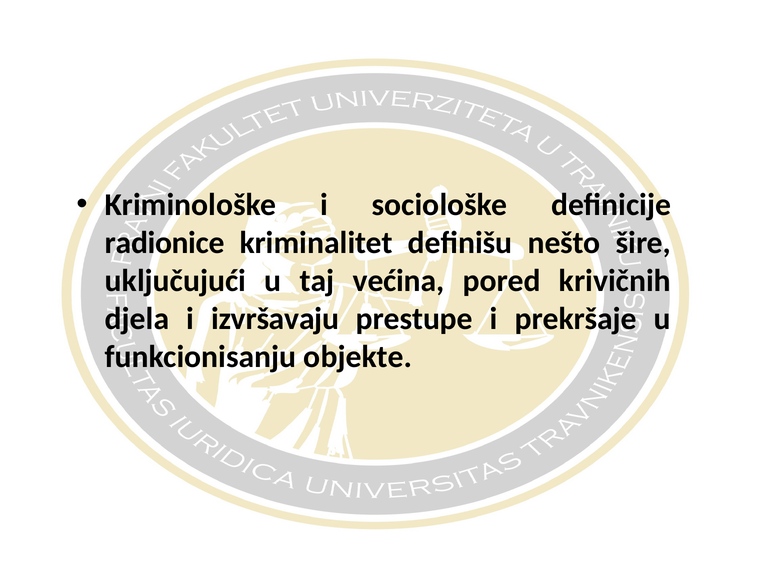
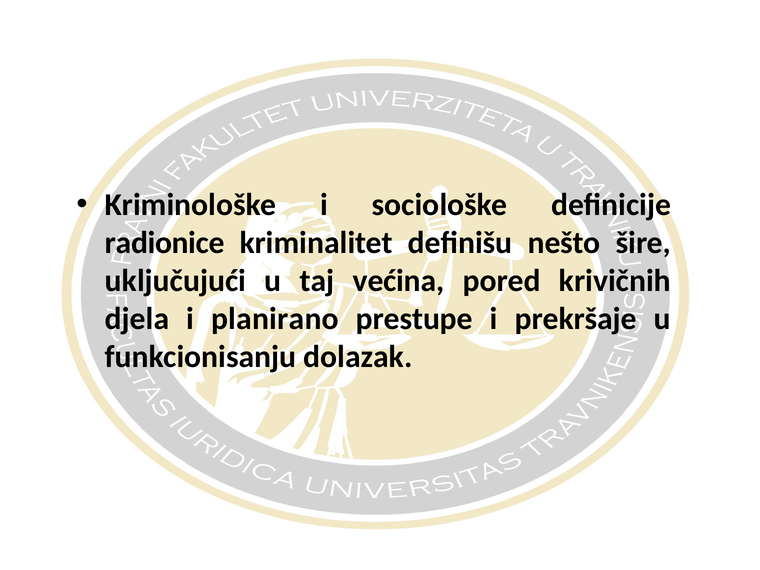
izvršavaju: izvršavaju -> planirano (275, 319)
objekte: objekte -> dolazak (358, 357)
